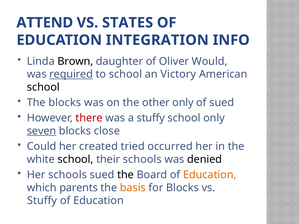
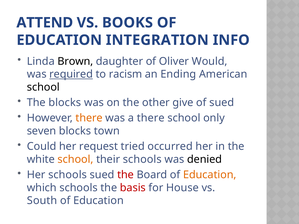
STATES: STATES -> BOOKS (128, 23)
to school: school -> racism (126, 74)
Victory: Victory -> Ending (178, 74)
other only: only -> give (183, 103)
there colour: red -> orange (89, 118)
a stuffy: stuffy -> there (151, 118)
seven underline: present -> none (42, 131)
close: close -> town (107, 131)
created: created -> request (99, 147)
school colour: black -> orange (75, 159)
the colour: black -> red (126, 175)
which parents: parents -> schools (79, 188)
basis colour: orange -> red (133, 188)
for Blocks: Blocks -> House (182, 188)
Stuffy: Stuffy -> South (42, 201)
